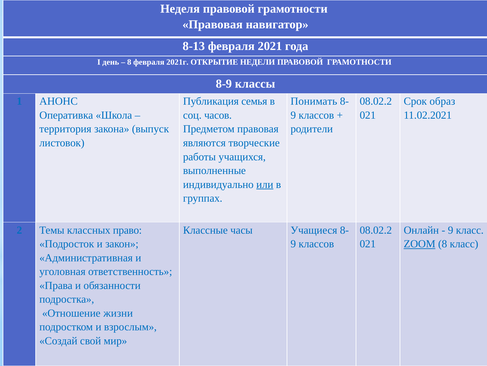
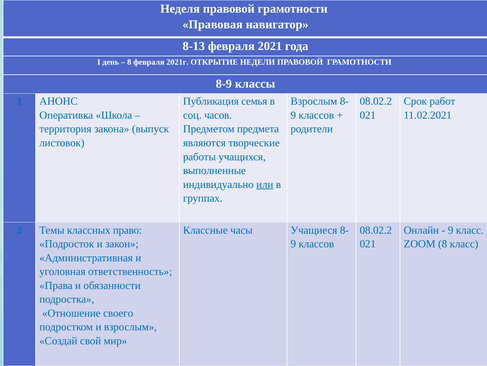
Понимать: Понимать -> Взрослым (314, 101)
образ: образ -> работ (442, 101)
Предметом правовая: правовая -> предмета (258, 129)
ZOOM underline: present -> none (420, 243)
жизни: жизни -> своего (118, 313)
